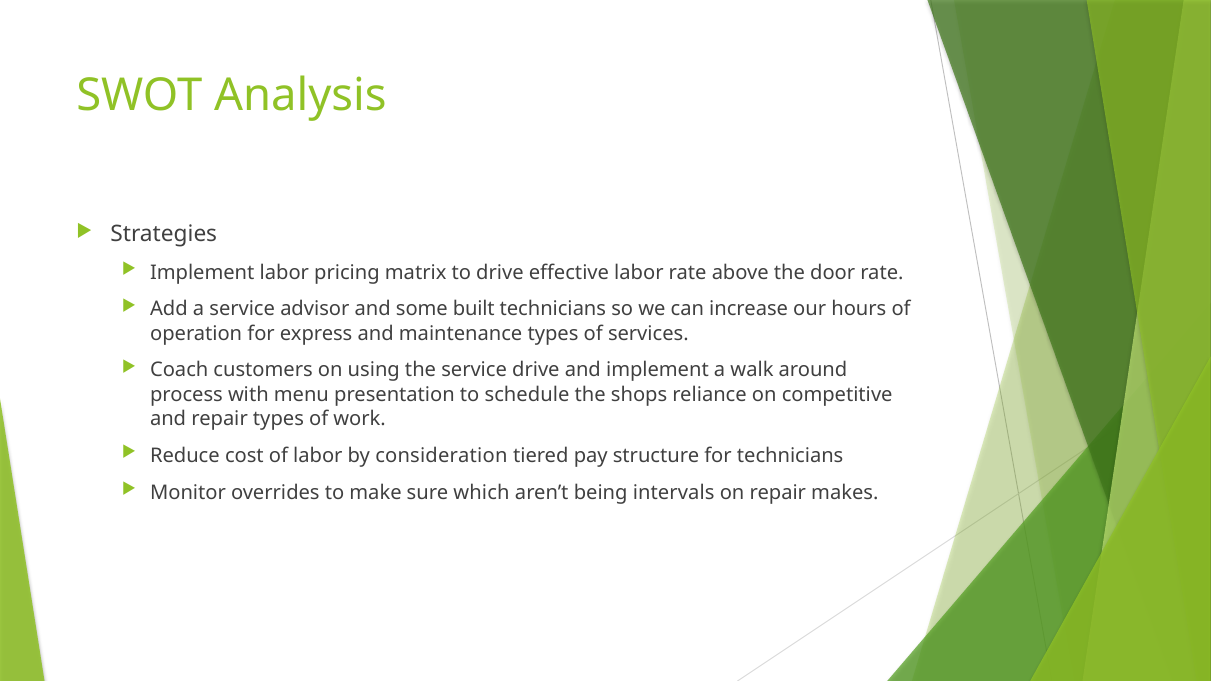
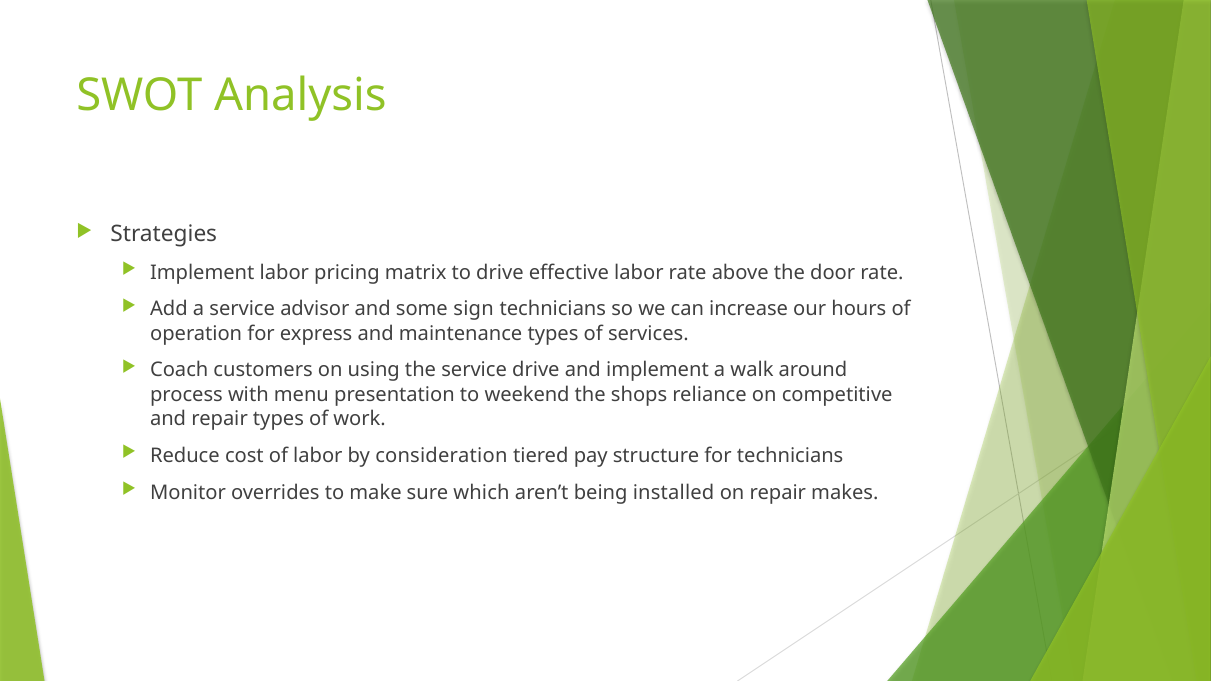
built: built -> sign (474, 309)
schedule: schedule -> weekend (527, 395)
intervals: intervals -> installed (674, 492)
